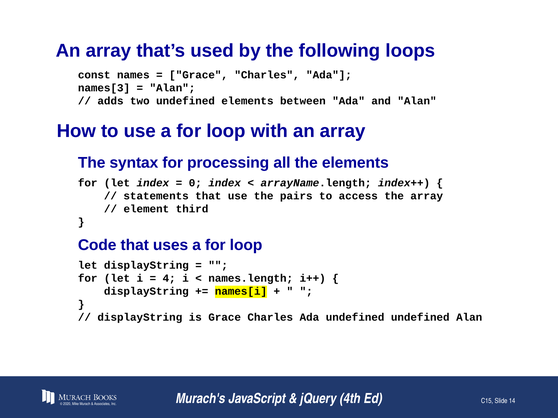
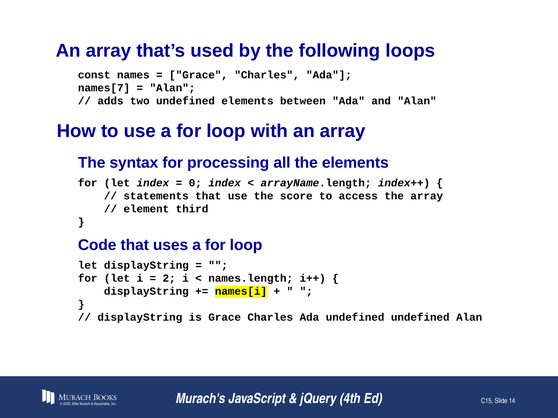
names[3: names[3 -> names[7 (104, 88)
pairs: pairs -> score (296, 196)
4: 4 -> 2 (169, 278)
